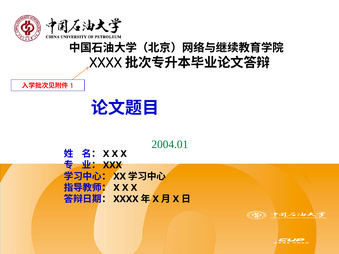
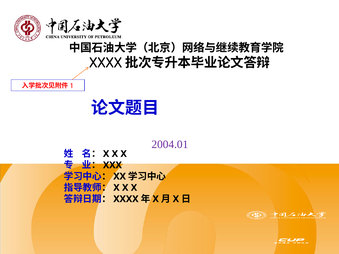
2004.01 colour: green -> purple (170, 145)
